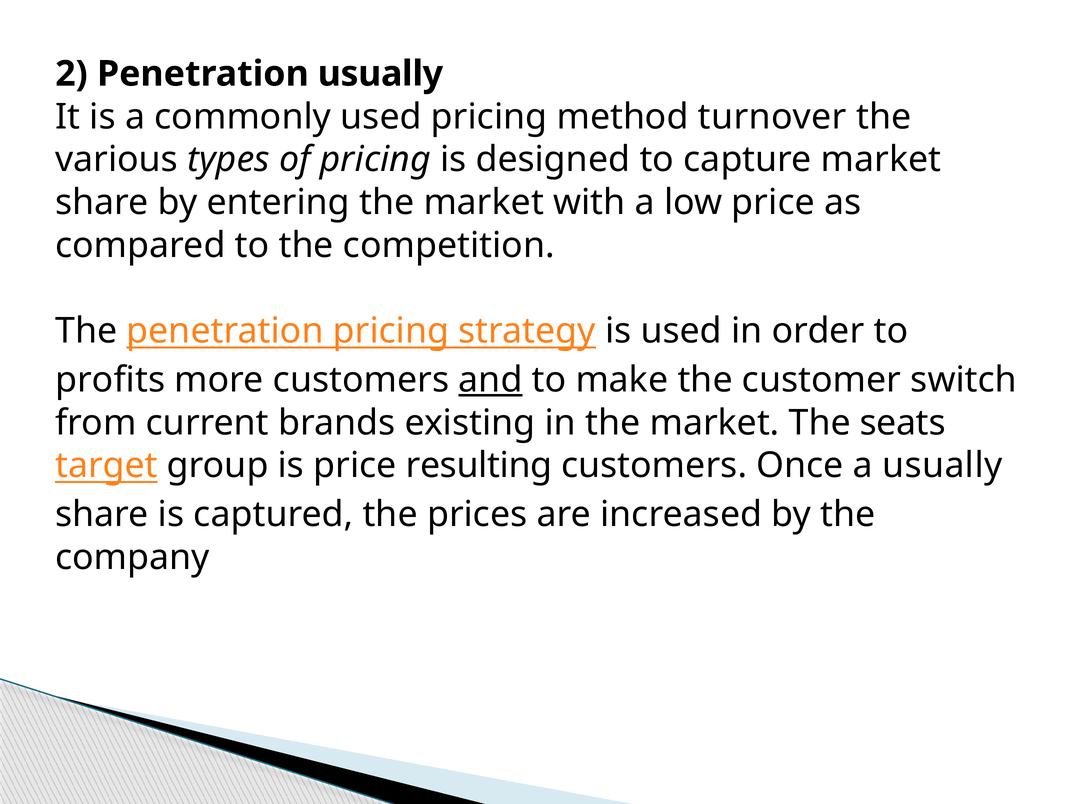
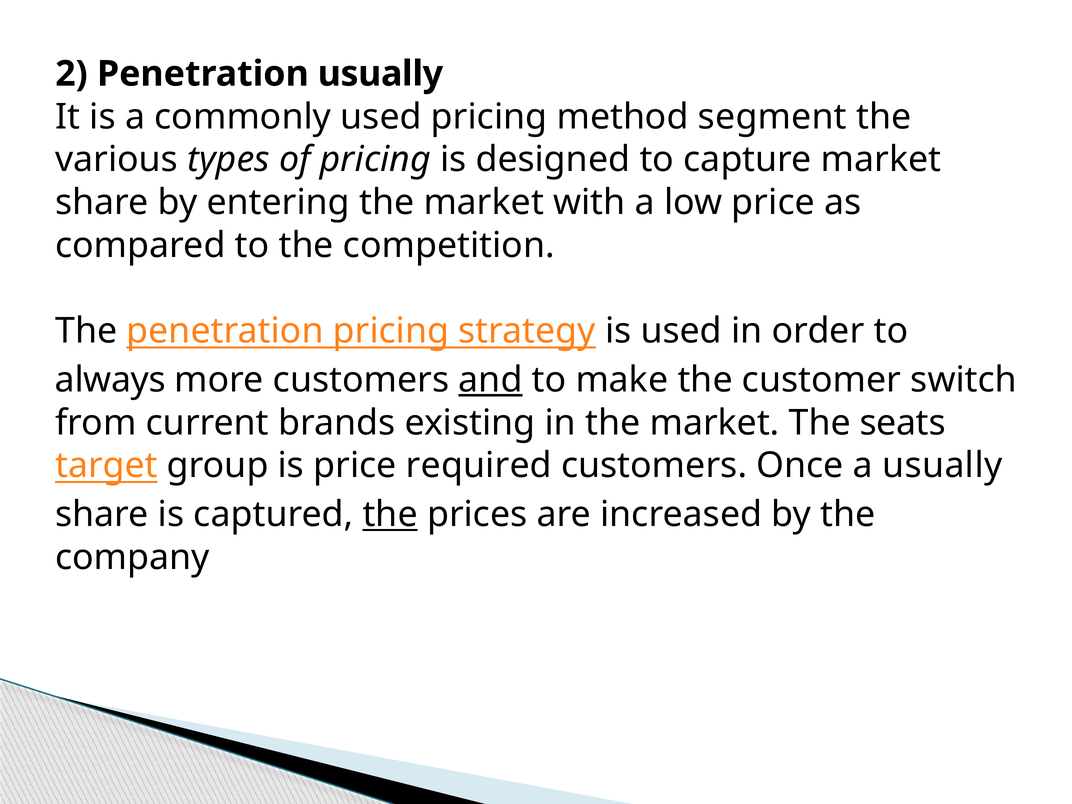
turnover: turnover -> segment (772, 117)
profits: profits -> always (110, 380)
resulting: resulting -> required (479, 466)
the underline: none -> present (390, 514)
